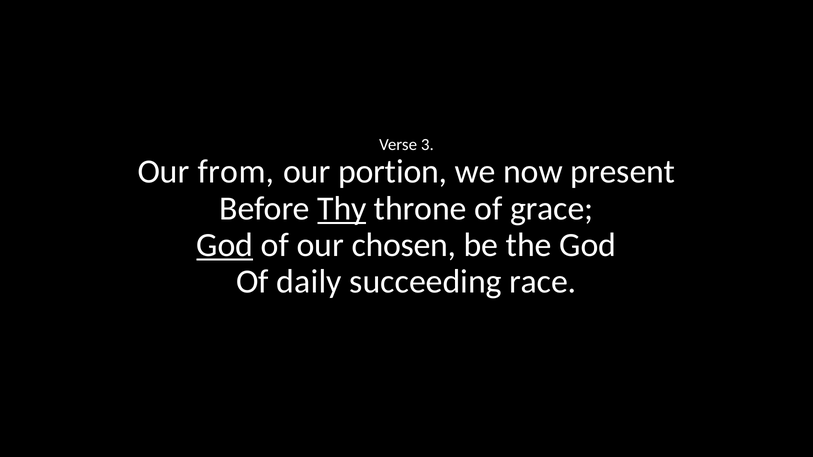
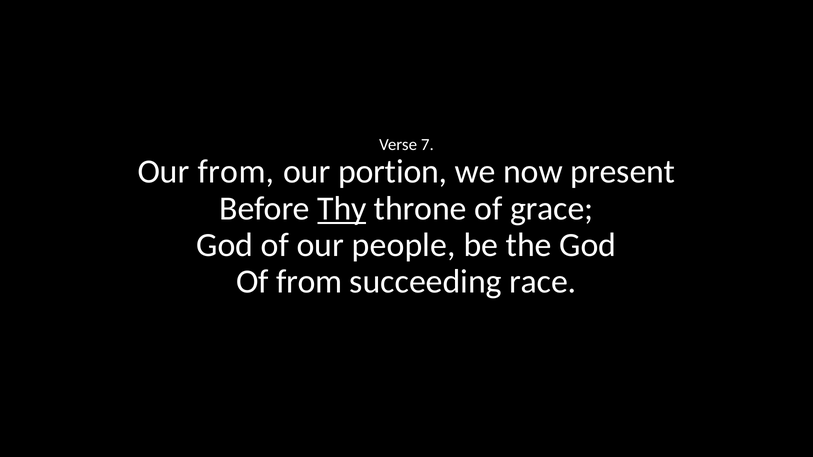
3: 3 -> 7 (427, 145)
God underline: present -> none (225, 245)
chosen: chosen -> people (404, 245)
Of daily: daily -> from (309, 282)
